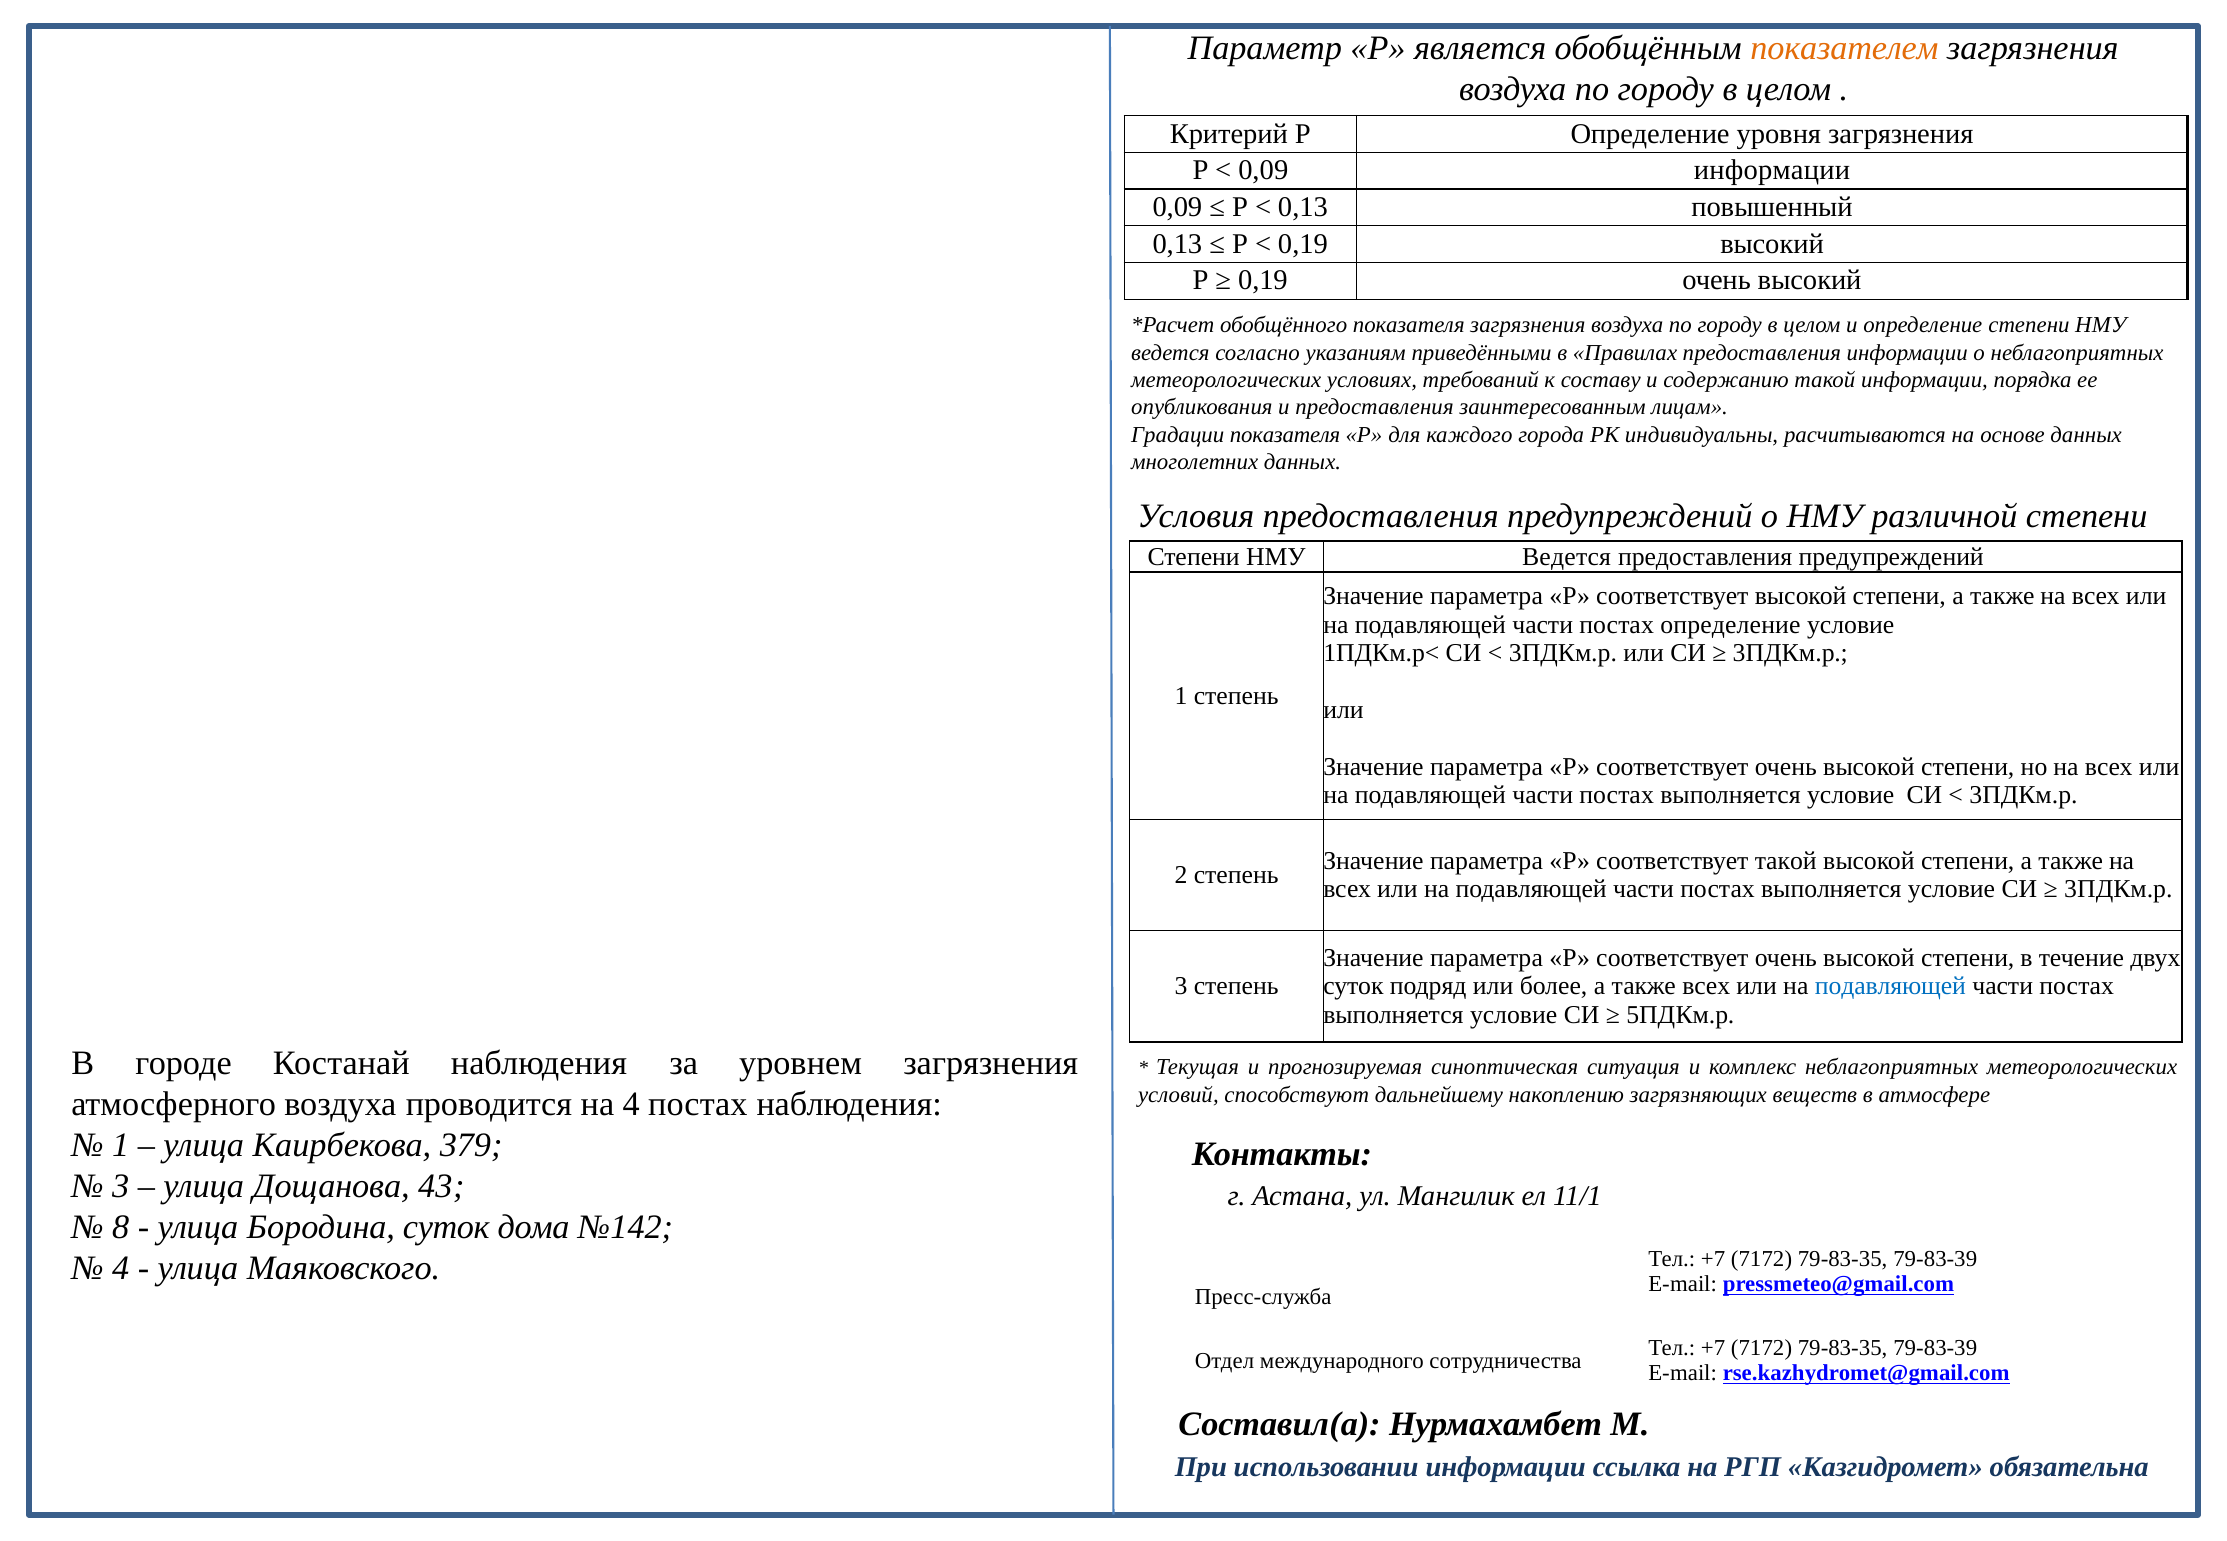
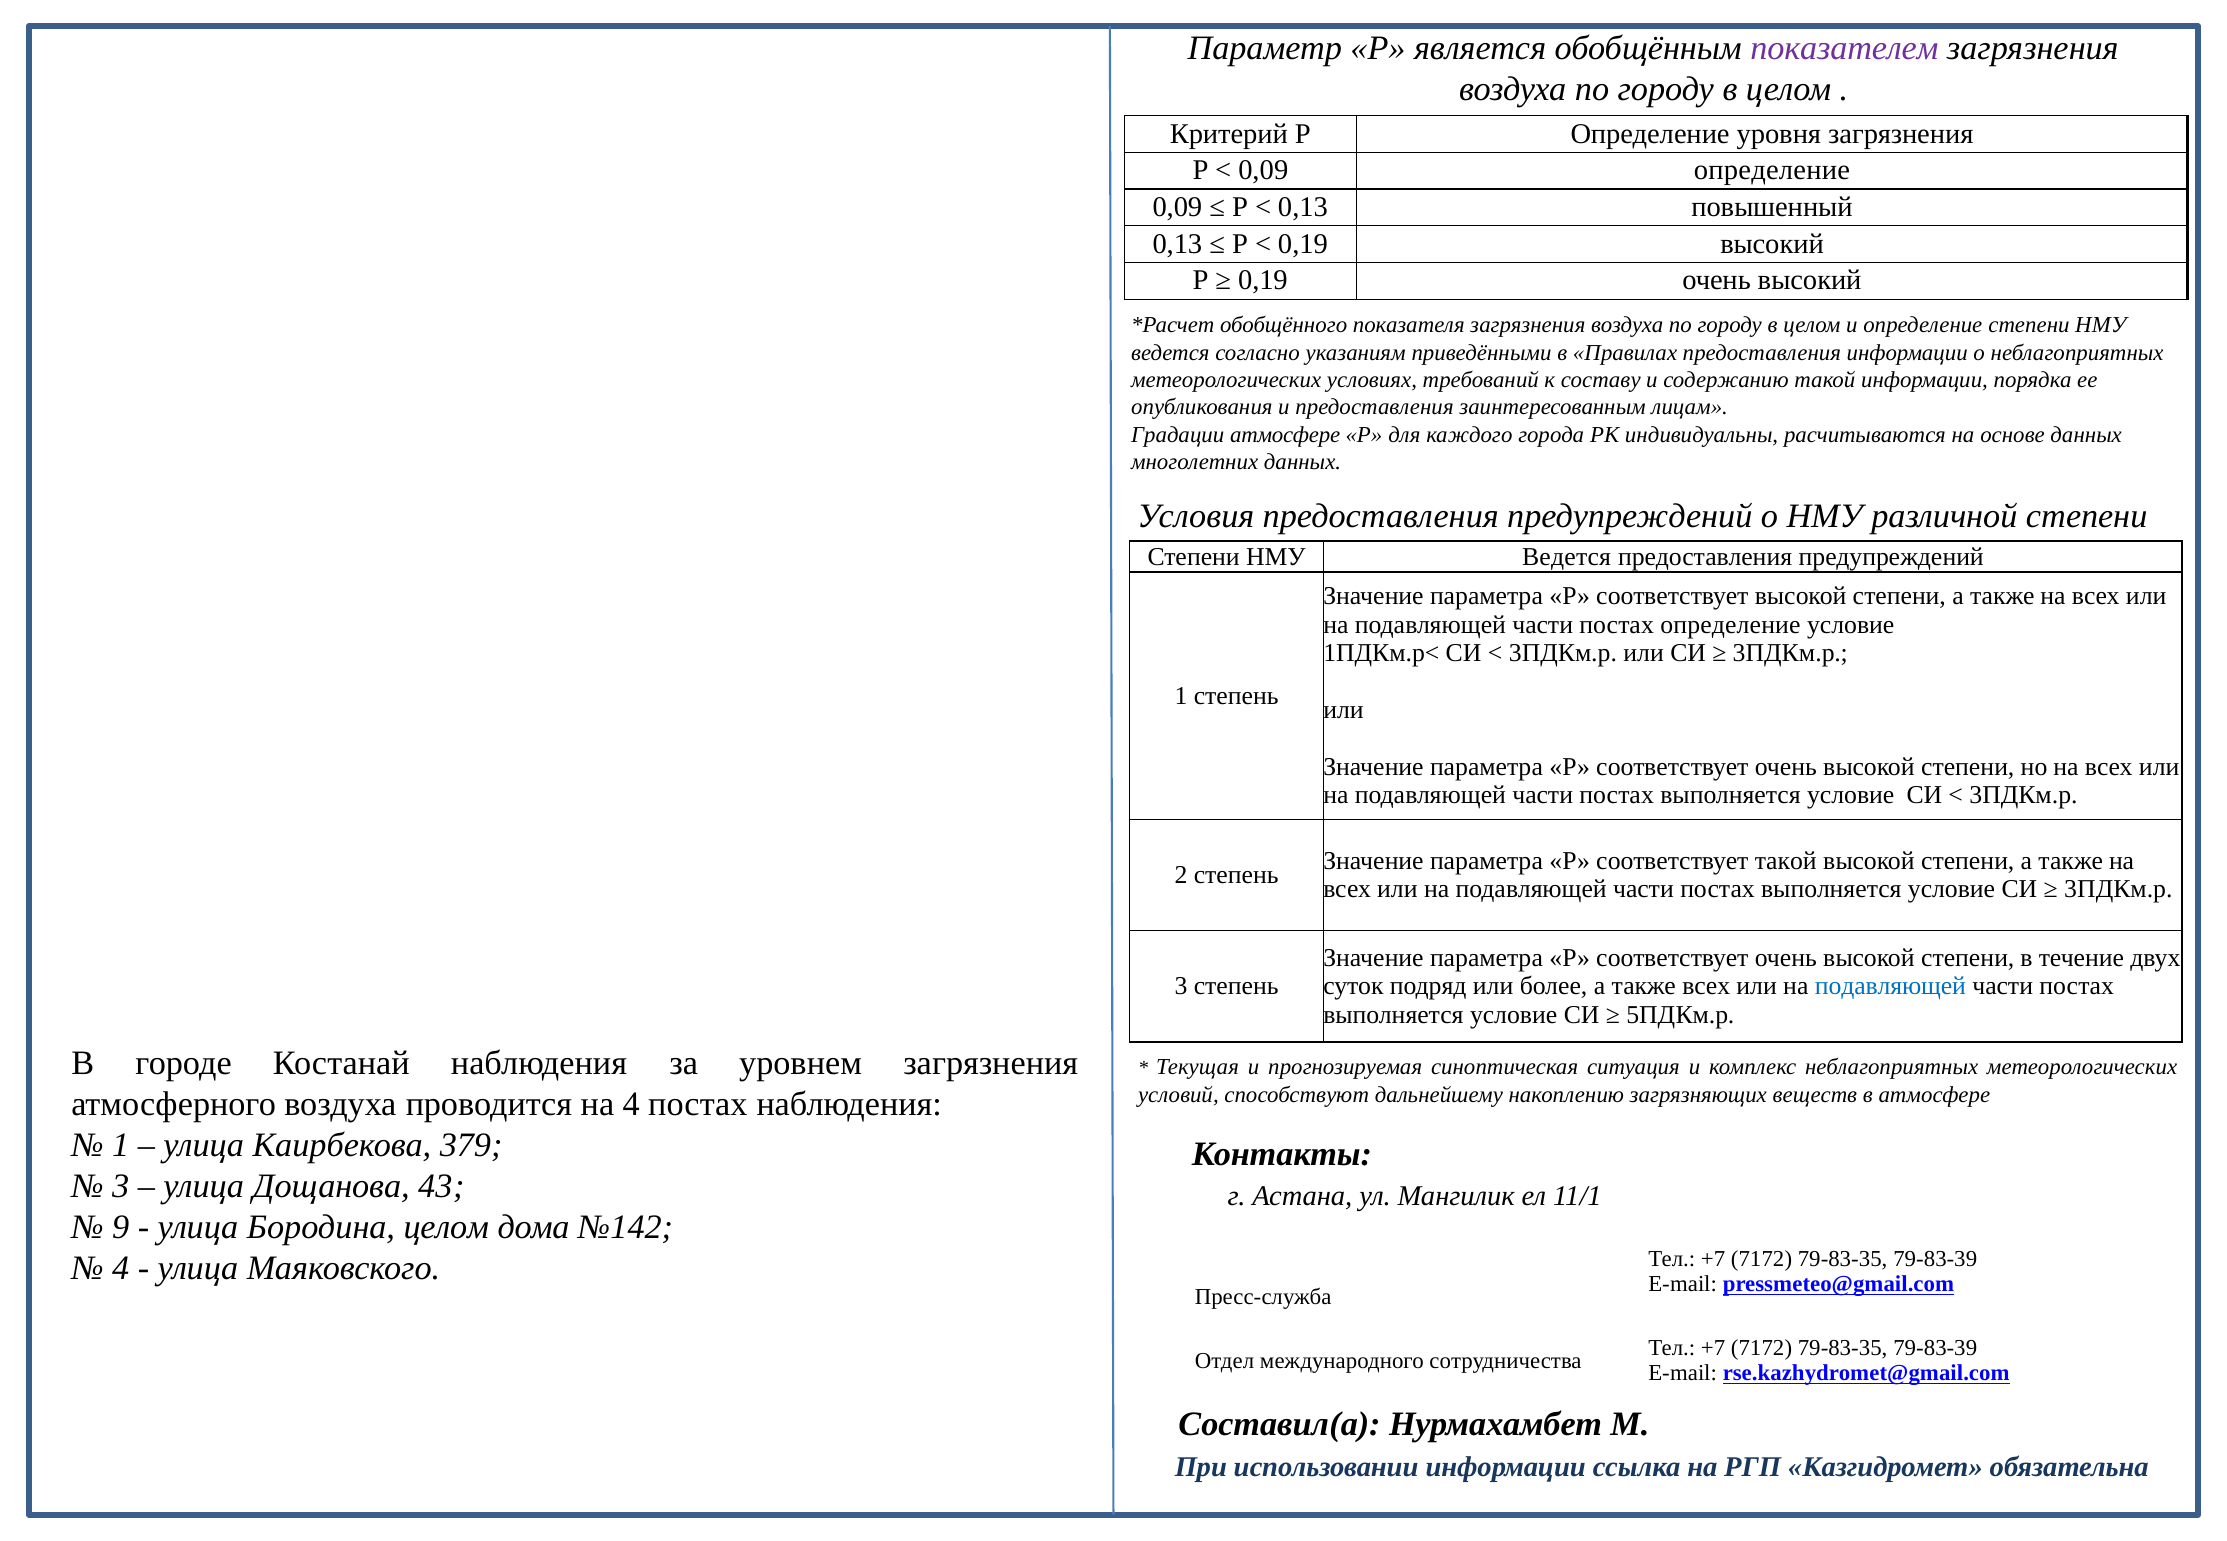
показателем colour: orange -> purple (1844, 48)
0,09 информации: информации -> определение (1772, 170)
Градации показателя: показателя -> атмосфере (1285, 435)
8: 8 -> 9 (121, 1228)
Бородина суток: суток -> целом (446, 1228)
